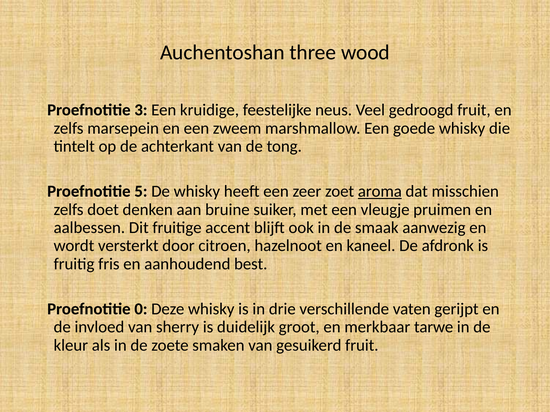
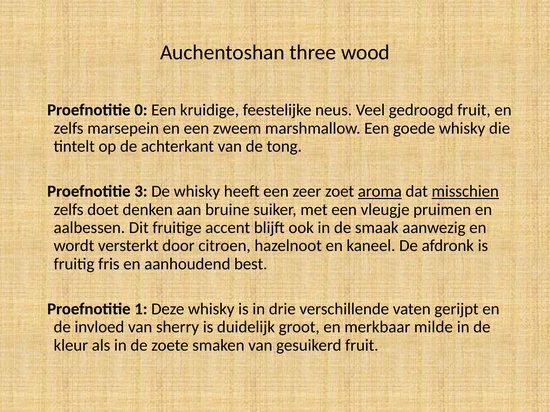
3: 3 -> 0 (141, 110)
5: 5 -> 3 (141, 192)
misschien underline: none -> present (465, 192)
0: 0 -> 1 (141, 309)
tarwe: tarwe -> milde (433, 327)
